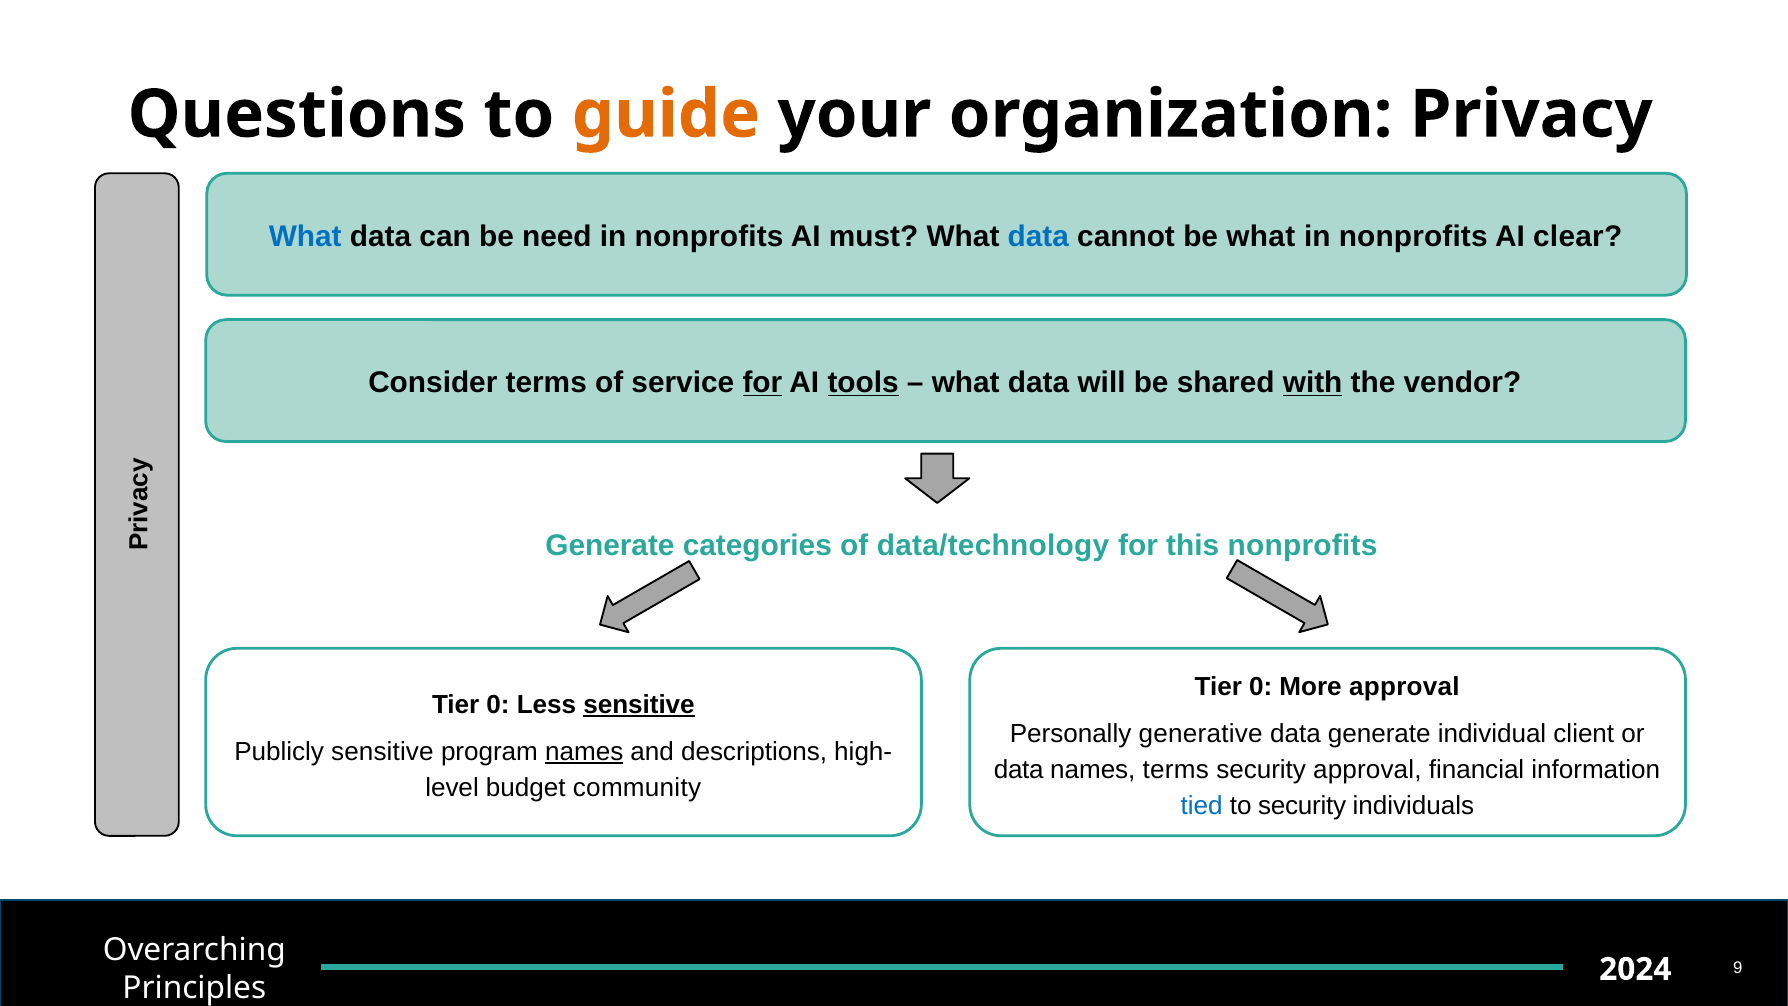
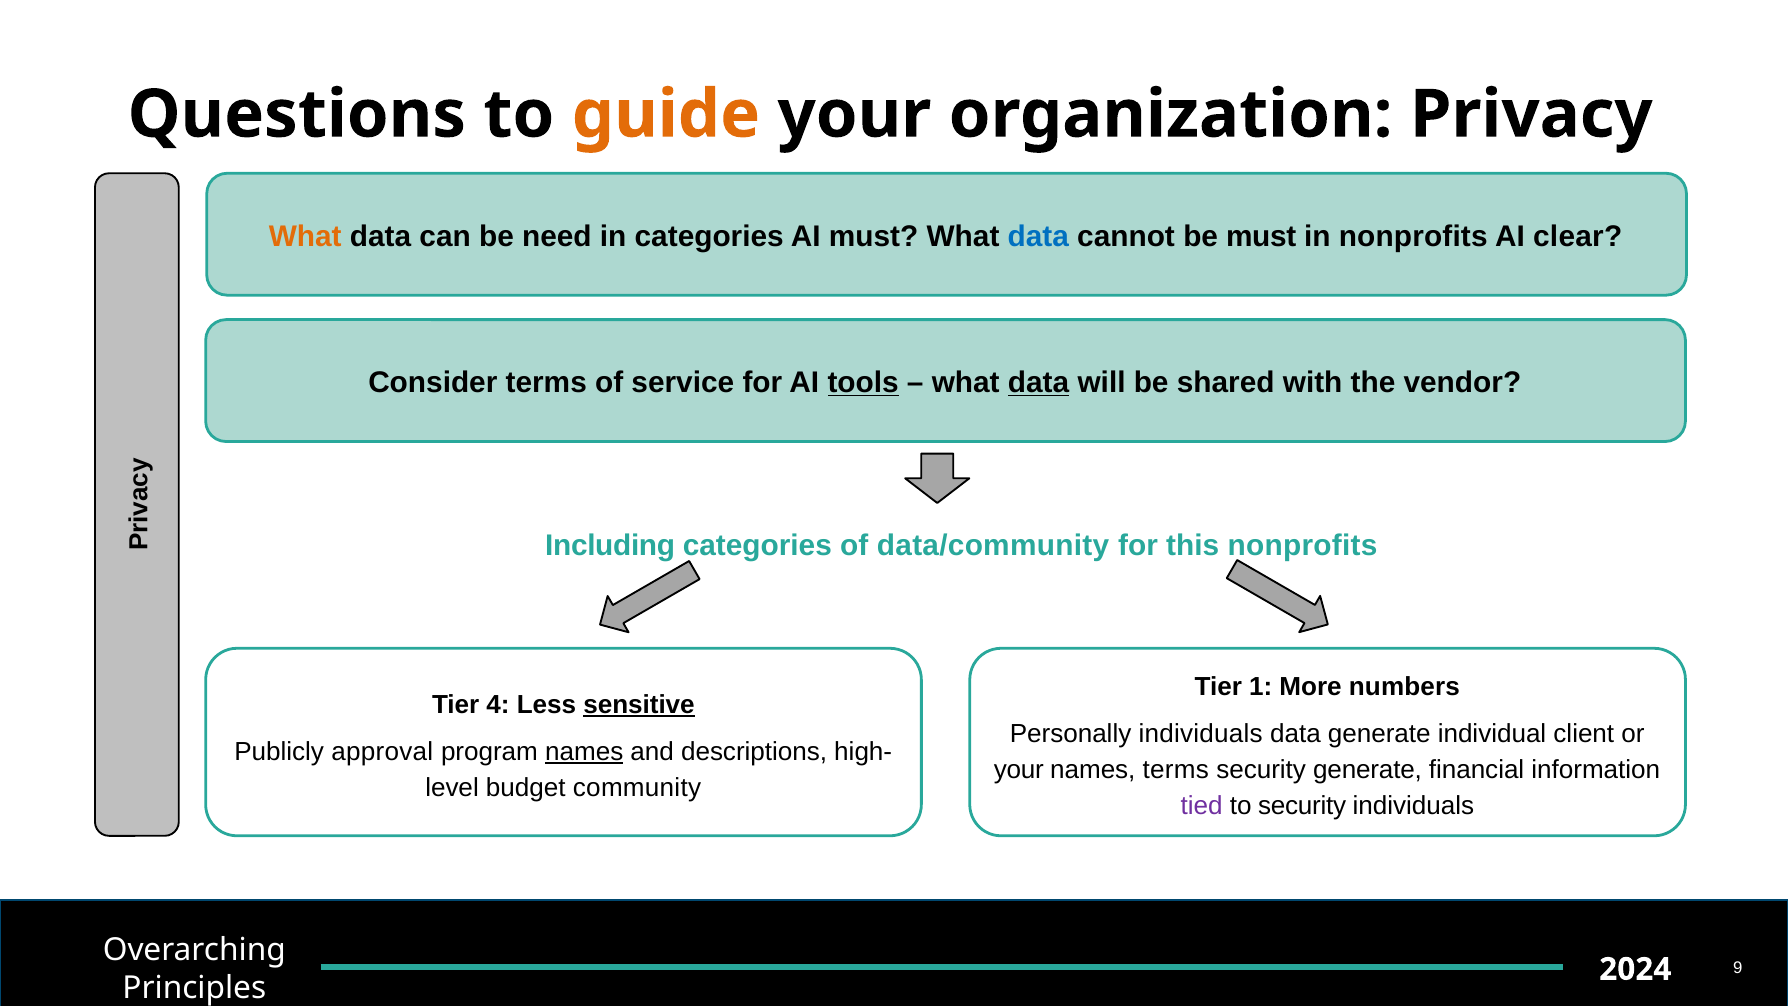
What colour: blue -> orange (305, 236)
nonprofits: nonprofits -> categories (709, 236)
be what: what -> must (1261, 236)
for underline: present -> none (762, 383)
data underline: none -> present (1039, 383)
with underline: present -> none (1313, 383)
Generate: Generate -> Including (610, 546)
data/technology: data/technology -> data/community (993, 546)
0: 0 -> 1 (1261, 686)
More approval: approval -> numbers (1404, 686)
0: 0 -> 4 (498, 704)
Personally generative: generative -> individuals (1201, 734)
Publicly sensitive: sensitive -> approval (382, 752)
data: data -> your (1019, 770)
security approval: approval -> generate (1367, 770)
tied colour: blue -> purple (1202, 806)
